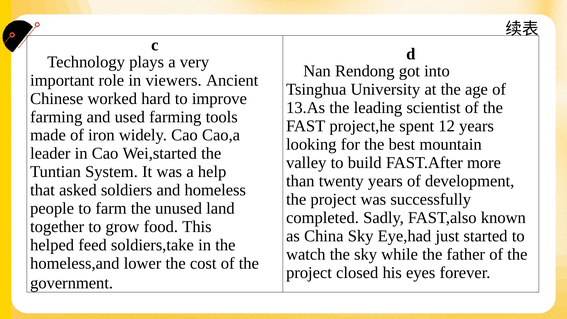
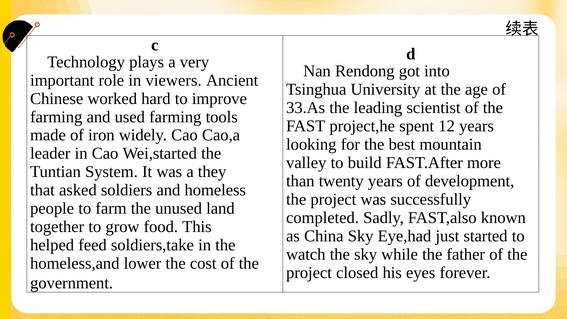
13.As: 13.As -> 33.As (306, 108)
help: help -> they (212, 172)
